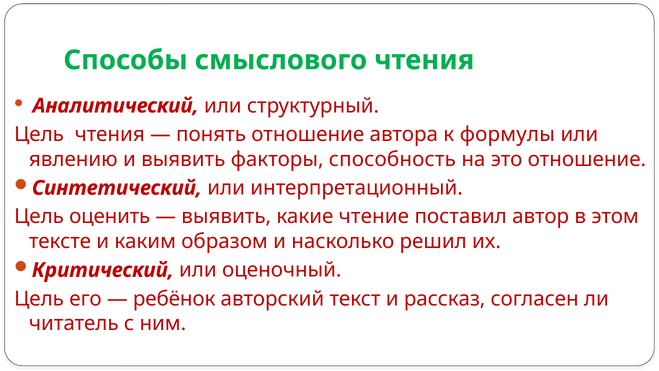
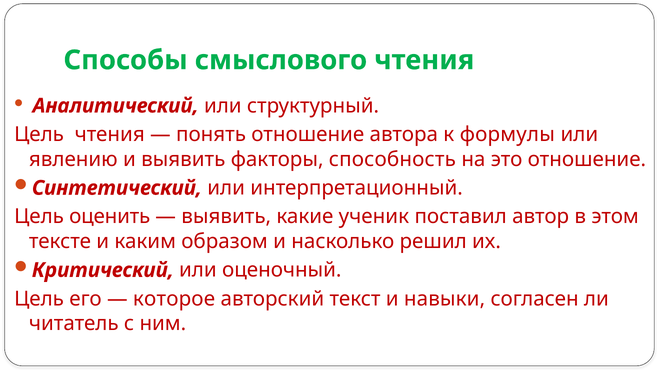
чтение: чтение -> ученик (374, 217)
ребёнок: ребёнок -> которое (174, 299)
рассказ: рассказ -> навыки (445, 299)
